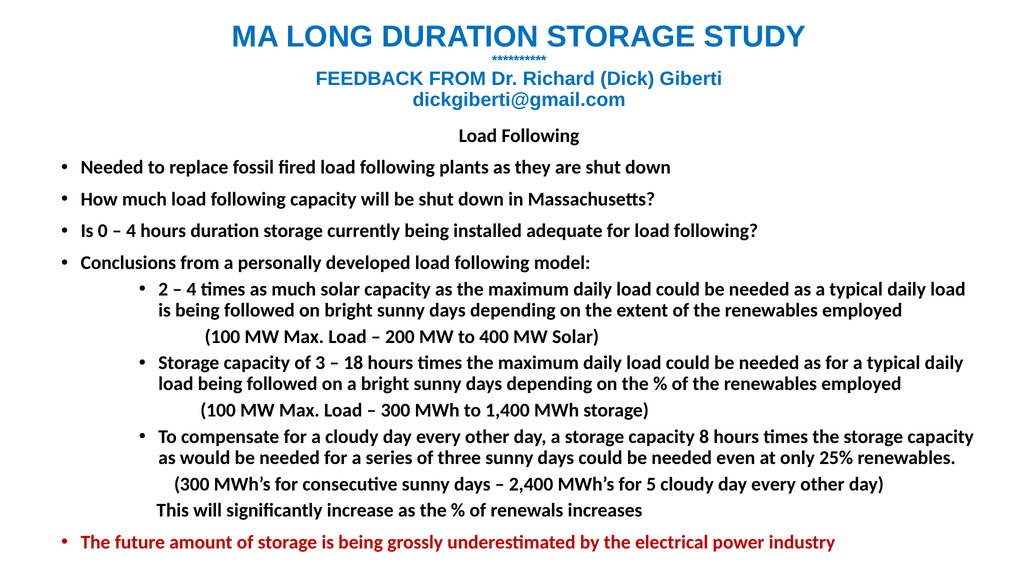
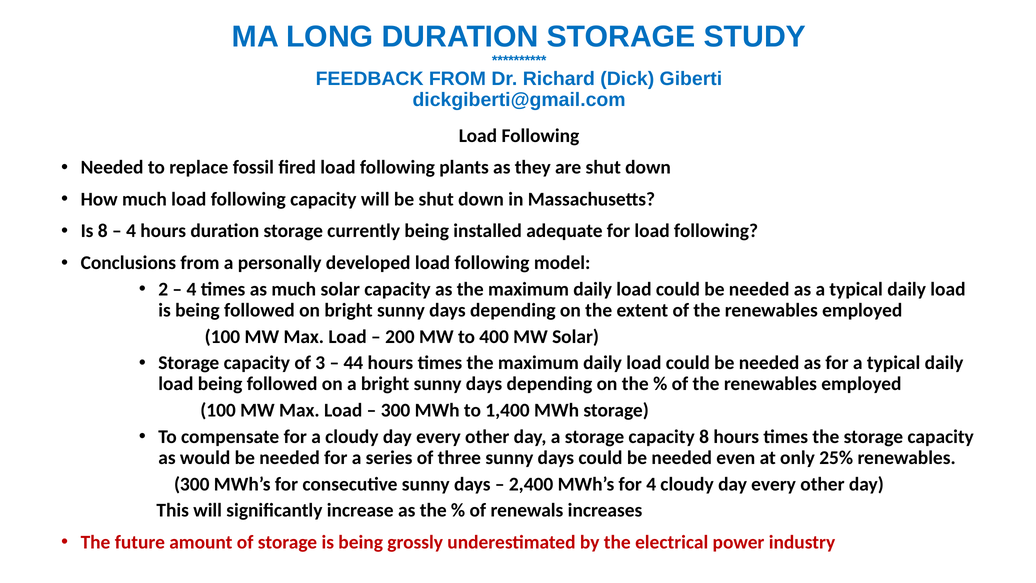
Is 0: 0 -> 8 (103, 231)
18: 18 -> 44 (353, 363)
for 5: 5 -> 4 (651, 484)
